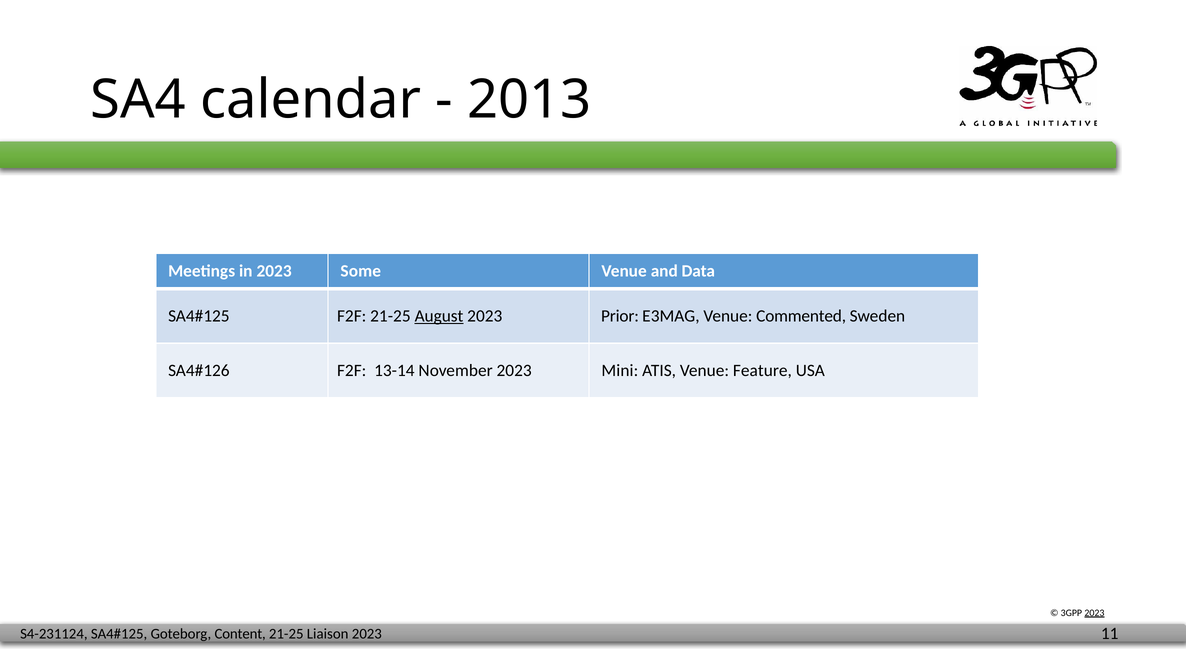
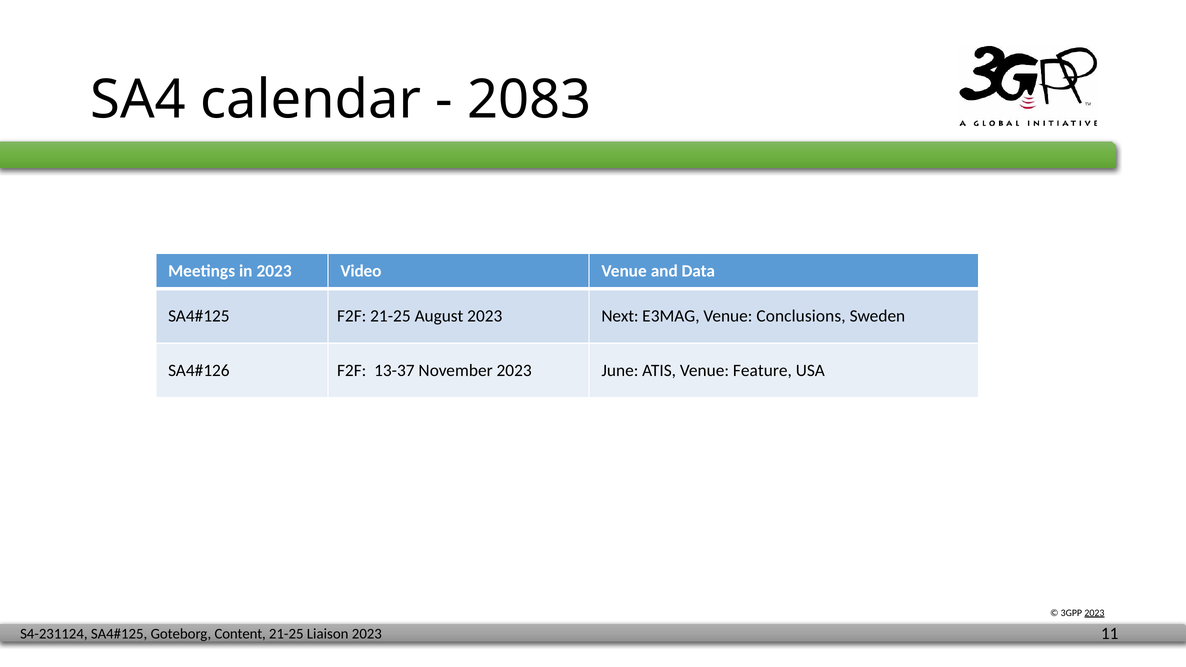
2013: 2013 -> 2083 (529, 100)
Some: Some -> Video (361, 271)
August underline: present -> none (439, 316)
Prior: Prior -> Next (620, 316)
Commented: Commented -> Conclusions (801, 316)
13-14: 13-14 -> 13-37 (394, 371)
Mini: Mini -> June (620, 371)
